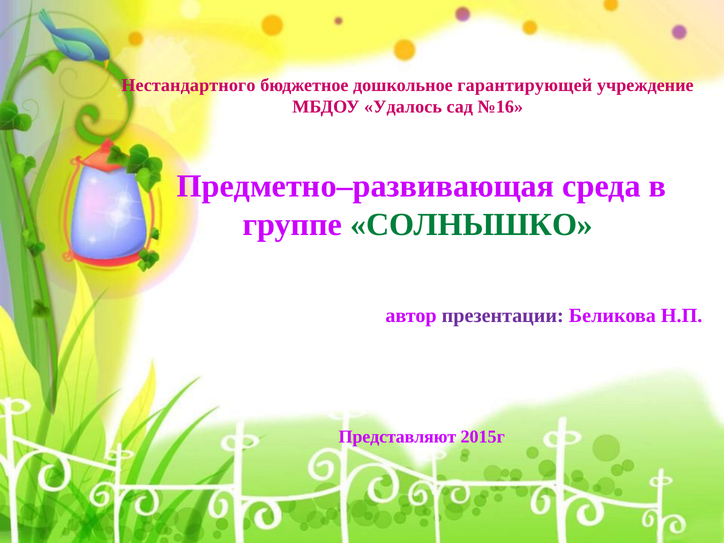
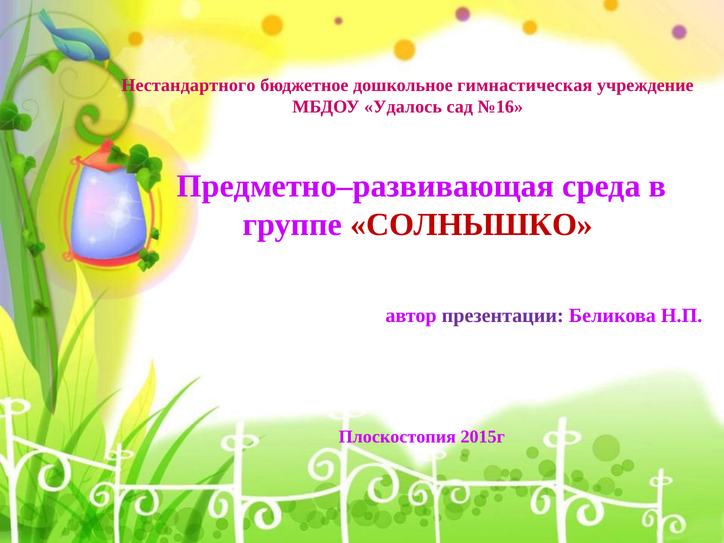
гарантирующей: гарантирующей -> гимнастическая (525, 85)
СОЛНЫШКО colour: green -> red (472, 225)
Представляют: Представляют -> Плоскостопия (397, 437)
